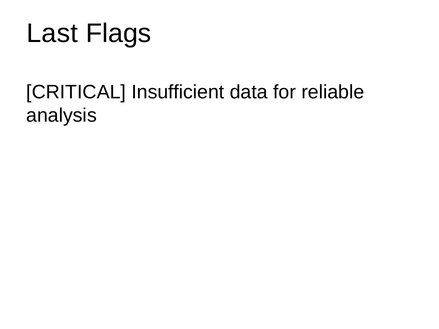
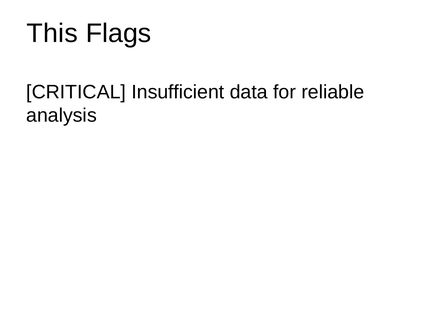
Last: Last -> This (52, 33)
